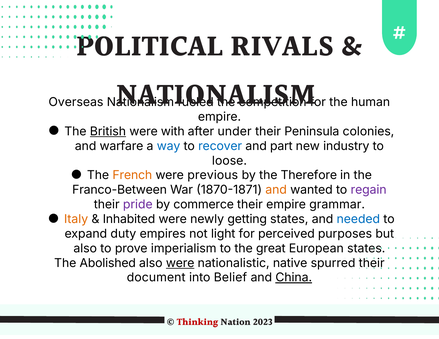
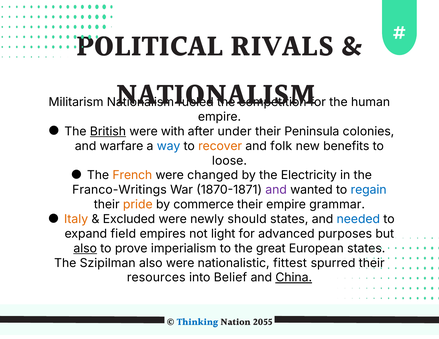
Overseas: Overseas -> Militarism (76, 102)
recover colour: blue -> orange (220, 146)
part: part -> folk (281, 146)
industry: industry -> benefits (346, 146)
previous: previous -> changed (213, 175)
Therefore: Therefore -> Electricity (309, 175)
Franco-Between: Franco-Between -> Franco-Writings (119, 190)
and colour: orange -> purple (276, 190)
regain colour: purple -> blue (369, 190)
pride colour: purple -> orange (138, 205)
Inhabited: Inhabited -> Excluded (129, 219)
getting: getting -> should (247, 219)
duty: duty -> field (123, 234)
perceived: perceived -> advanced (286, 234)
also underline: none -> present (85, 249)
Abolished: Abolished -> Szipilman (108, 263)
were underline: present -> none (180, 263)
native: native -> fittest (290, 263)
document: document -> resources (156, 278)
Thinking colour: red -> blue (197, 323)
2023: 2023 -> 2055 (263, 323)
